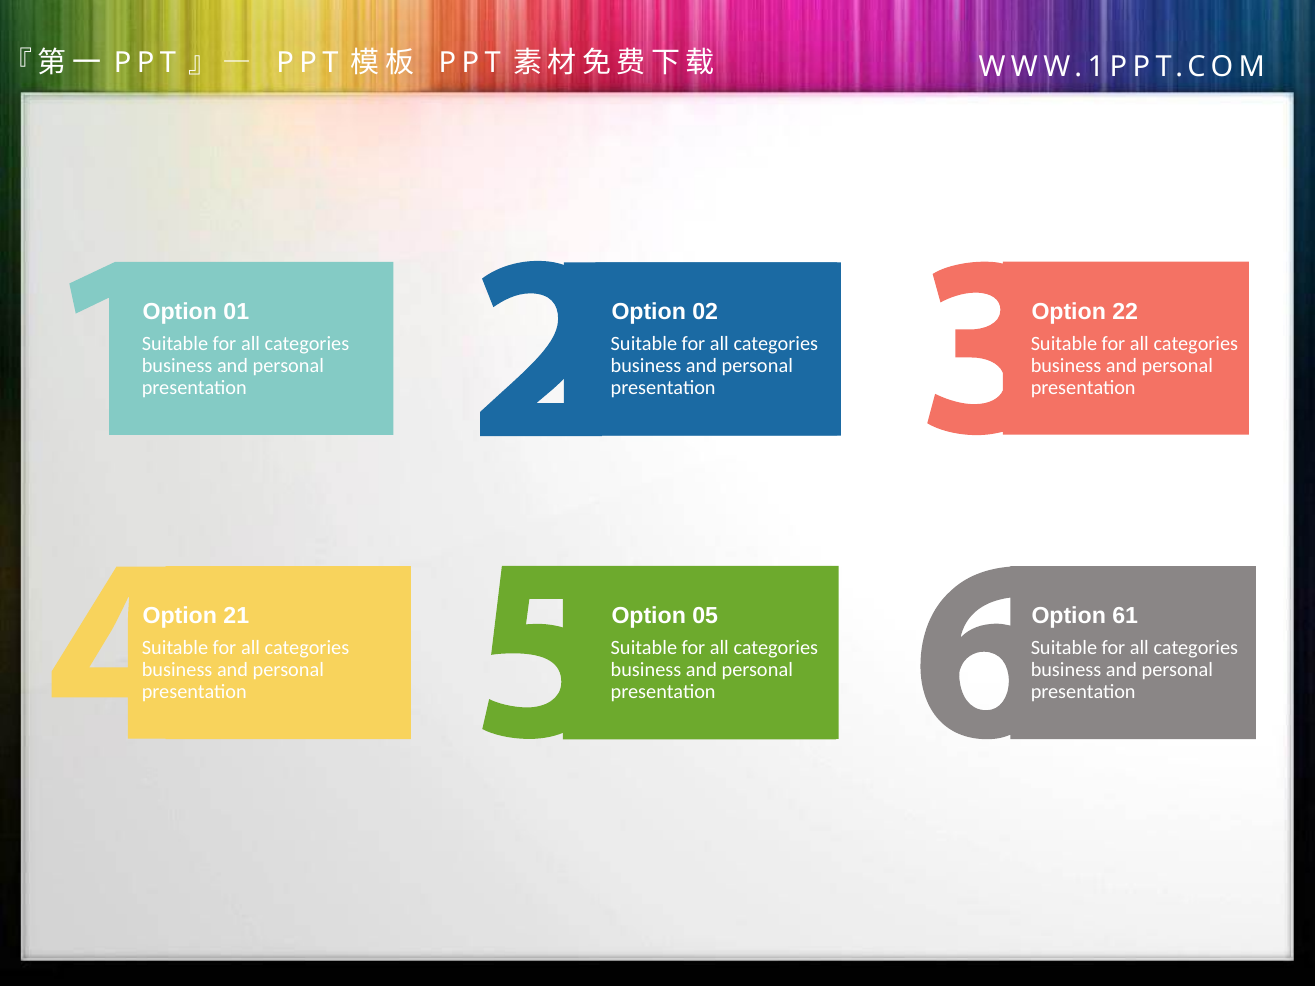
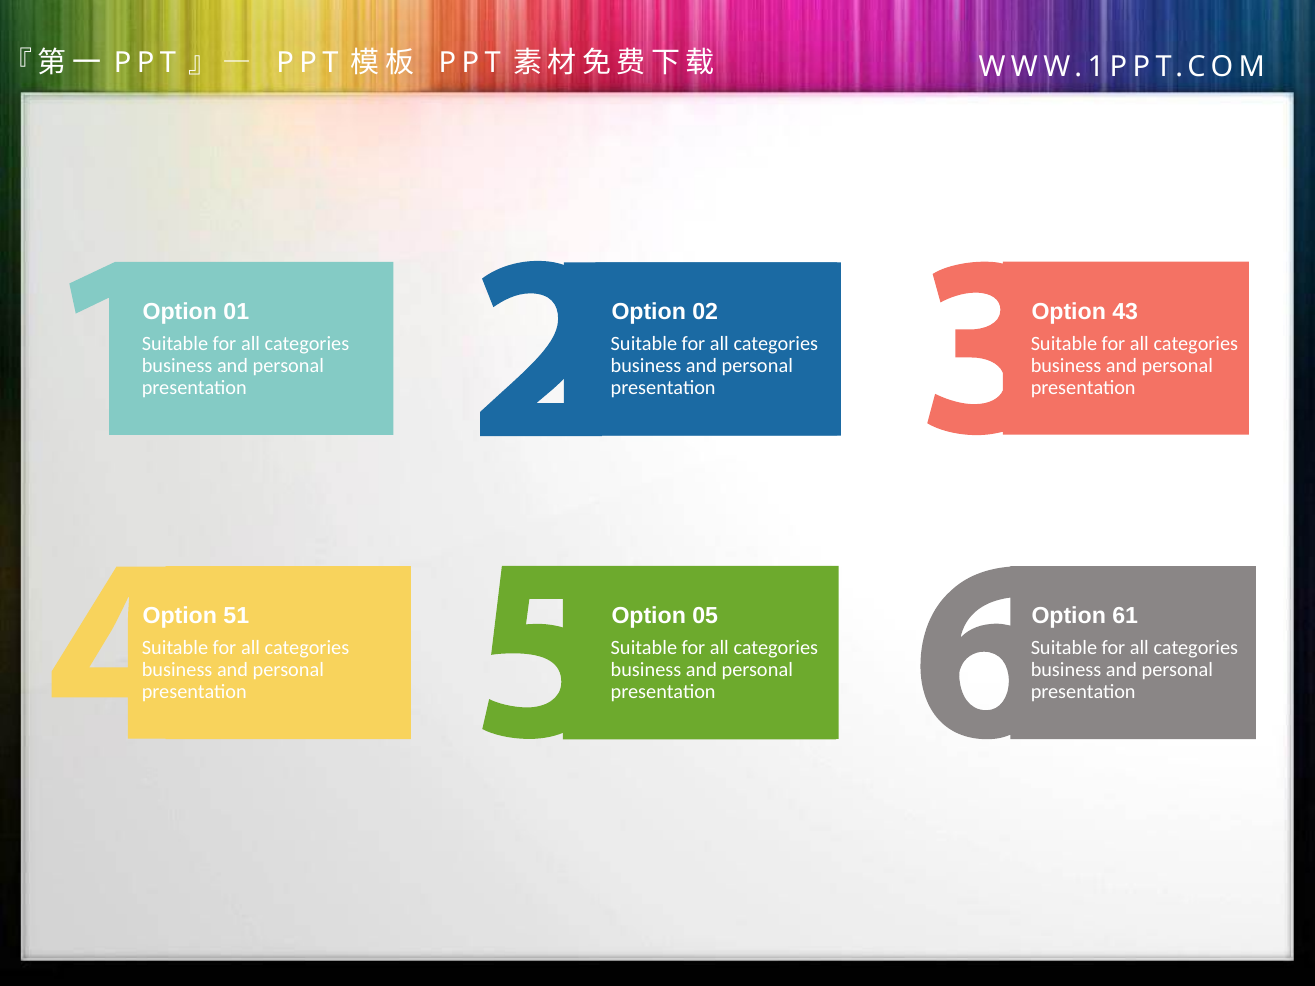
22: 22 -> 43 (1125, 312)
21: 21 -> 51 (236, 616)
